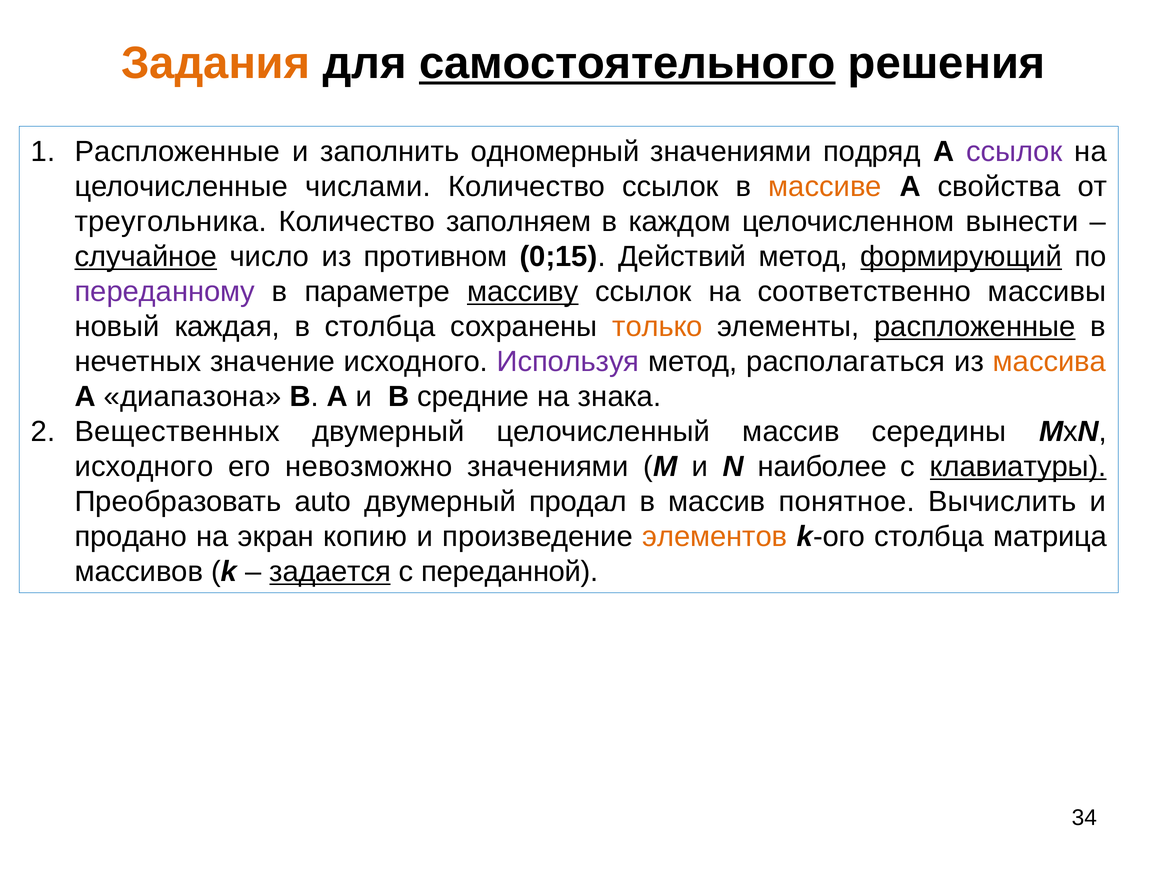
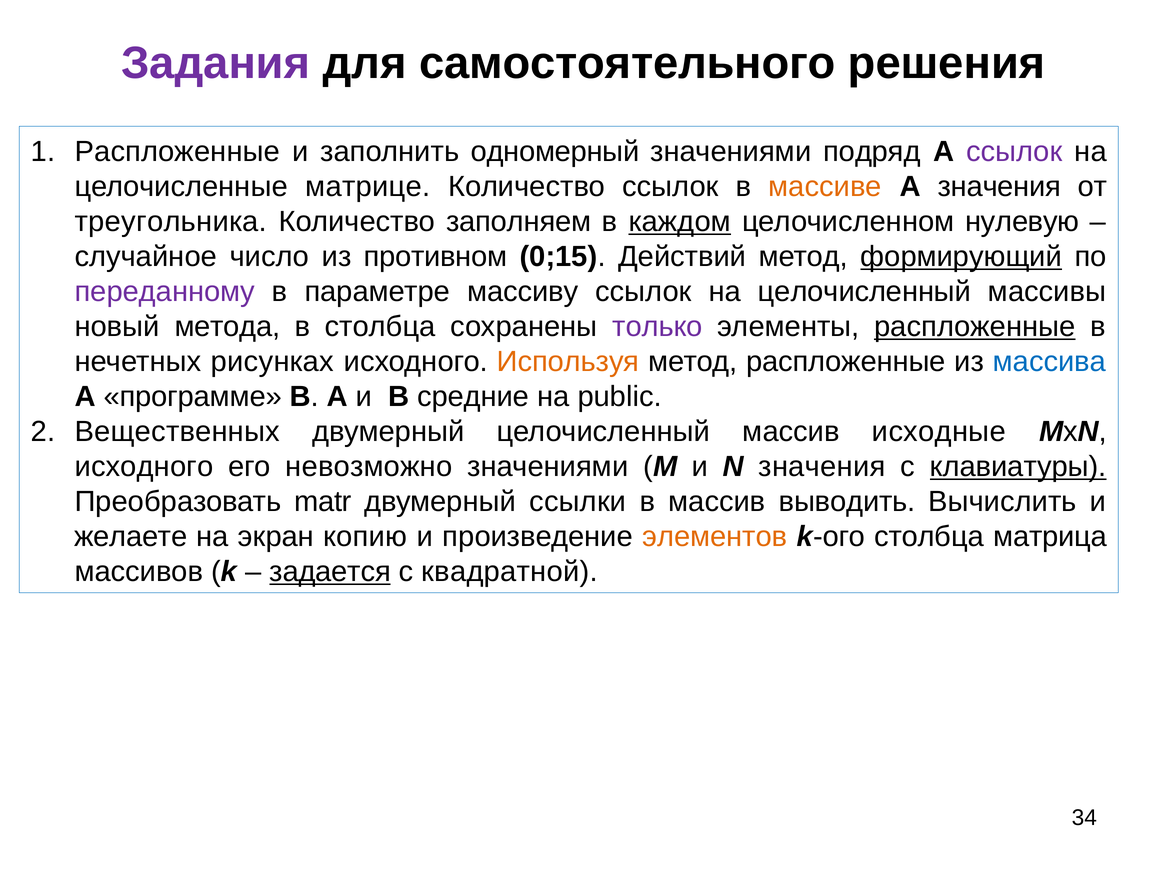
Задания colour: orange -> purple (216, 63)
самостоятельного underline: present -> none (627, 63)
числами: числами -> матрице (368, 187)
A свойства: свойства -> значения (999, 187)
каждом underline: none -> present (680, 222)
вынести: вынести -> нулевую (1022, 222)
случайное underline: present -> none (146, 257)
массиву underline: present -> none (523, 292)
на соответственно: соответственно -> целочисленный (864, 292)
каждая: каждая -> метода (227, 327)
только colour: orange -> purple (657, 327)
значение: значение -> рисунках (272, 362)
Используя colour: purple -> orange (568, 362)
метод располагаться: располагаться -> распложенные (846, 362)
массива colour: orange -> blue (1050, 362)
диапазона: диапазона -> программе (193, 397)
знака: знака -> public (620, 397)
середины: середины -> исходные (939, 432)
N наиболее: наиболее -> значения (822, 467)
auto: auto -> matr (323, 502)
продал: продал -> ссылки (578, 502)
понятное: понятное -> выводить (847, 502)
продано: продано -> желаете (131, 537)
переданной: переданной -> квадратной (510, 572)
